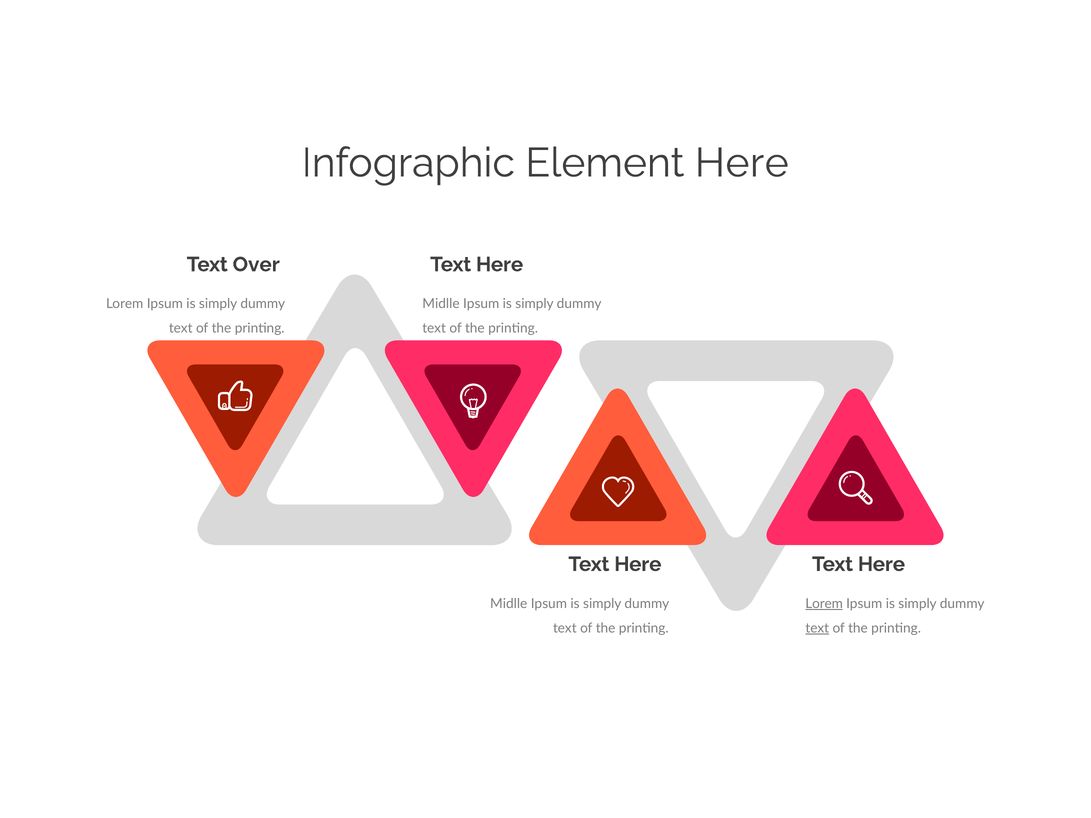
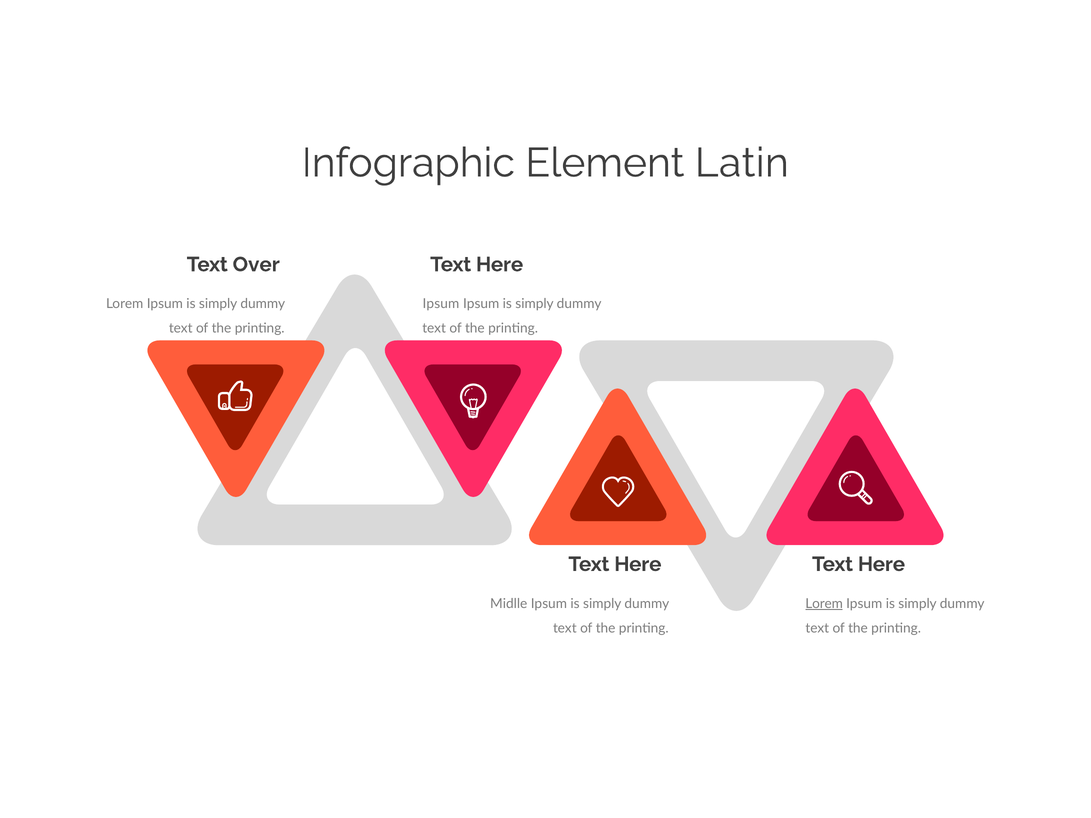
Element Here: Here -> Latin (742, 163)
Midlle: Midlle -> Ipsum (441, 304)
text underline: present -> none (817, 628)
